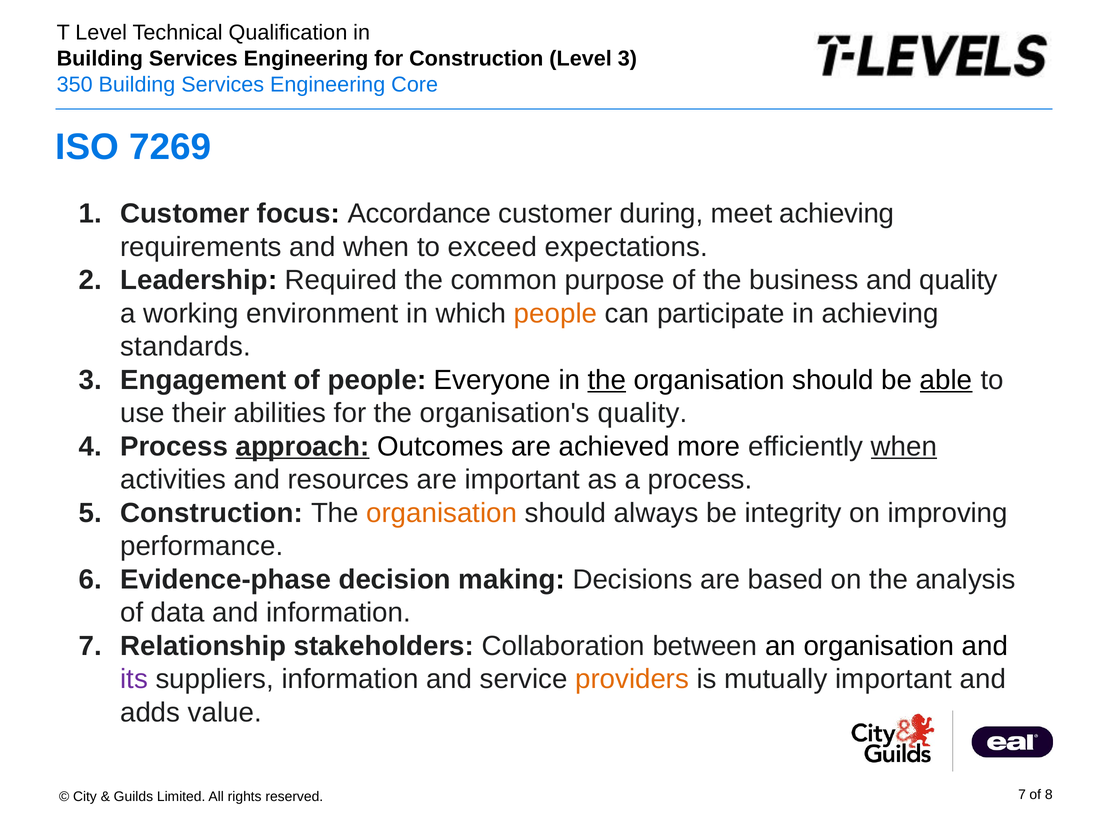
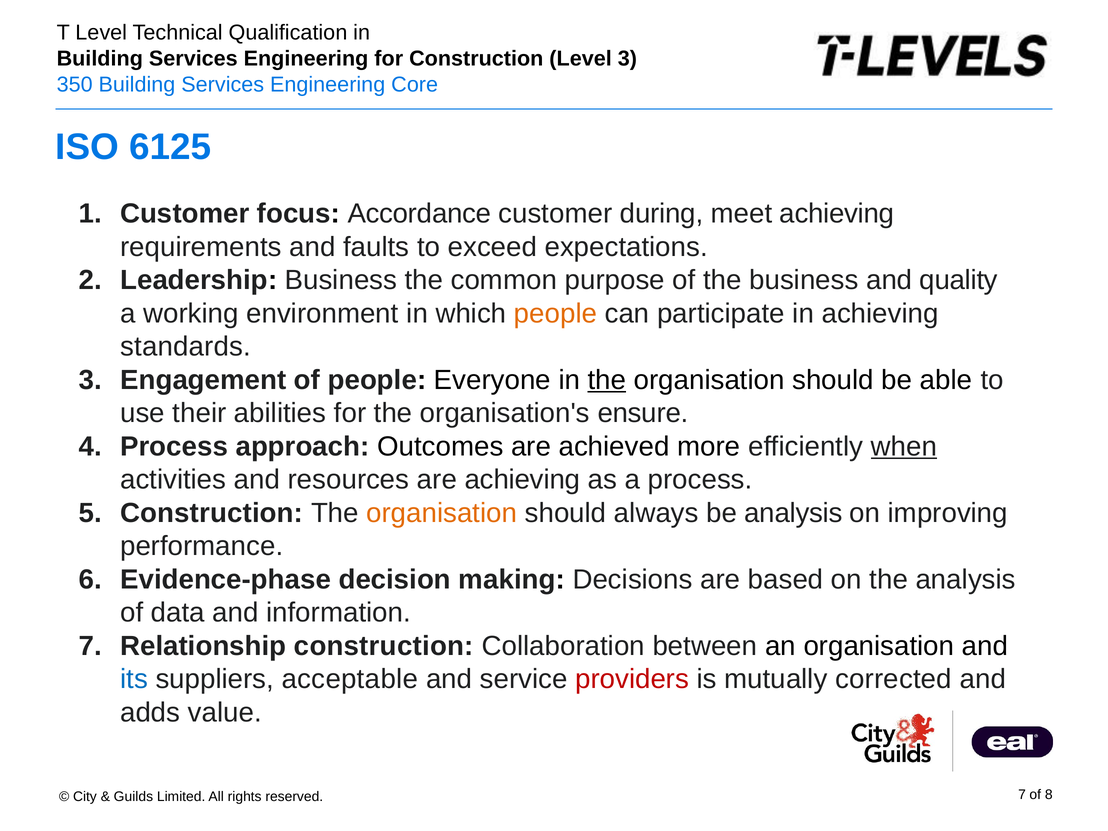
7269: 7269 -> 6125 (170, 147)
and when: when -> faults (376, 247)
Leadership Required: Required -> Business (341, 280)
able underline: present -> none (946, 380)
organisation's quality: quality -> ensure (643, 413)
approach underline: present -> none (302, 446)
are important: important -> achieving (522, 480)
be integrity: integrity -> analysis (793, 513)
Relationship stakeholders: stakeholders -> construction (384, 646)
its colour: purple -> blue (134, 679)
suppliers information: information -> acceptable (350, 679)
providers colour: orange -> red (632, 679)
mutually important: important -> corrected (893, 679)
